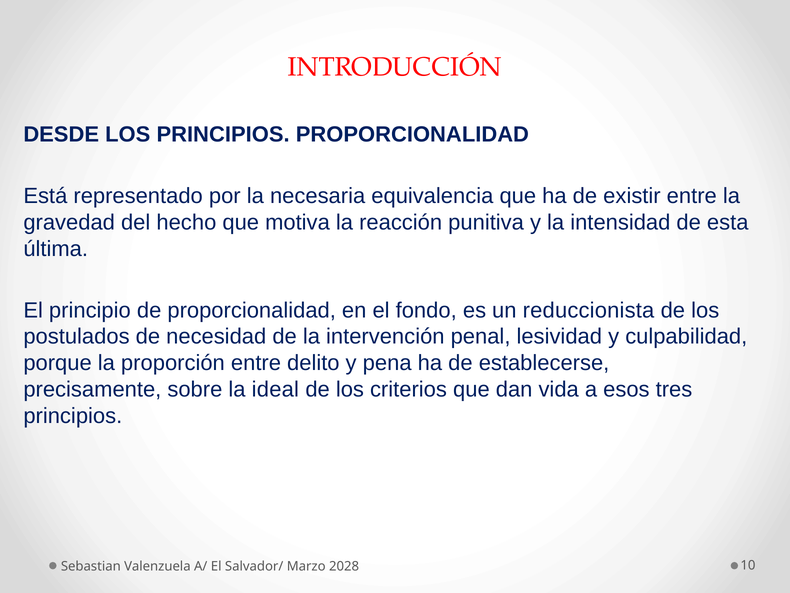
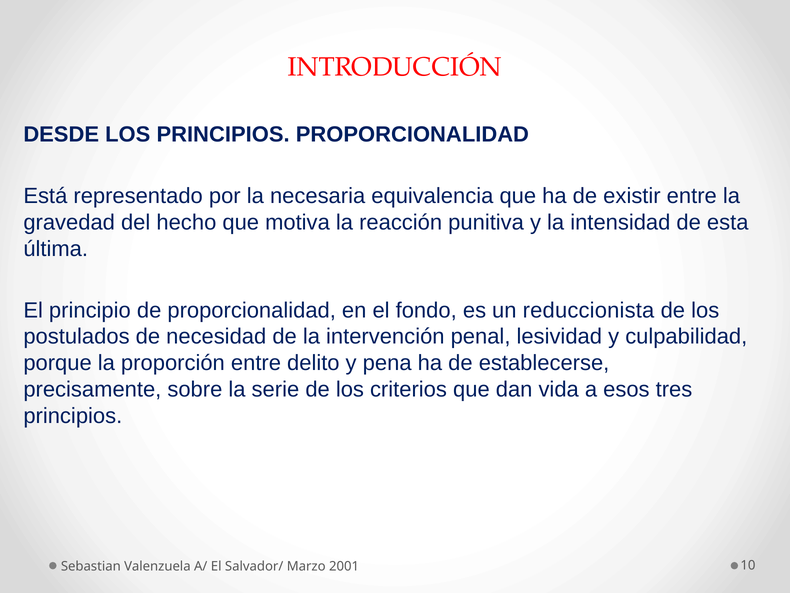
ideal: ideal -> serie (275, 389)
2028: 2028 -> 2001 (344, 566)
